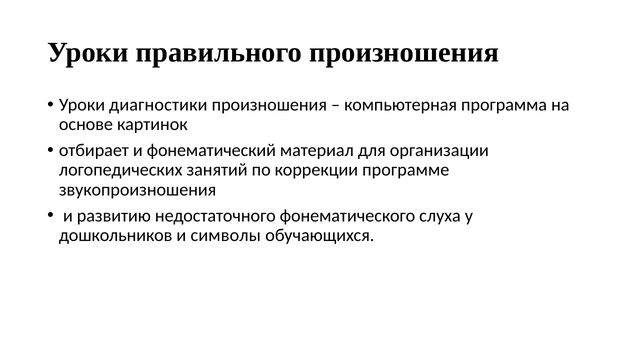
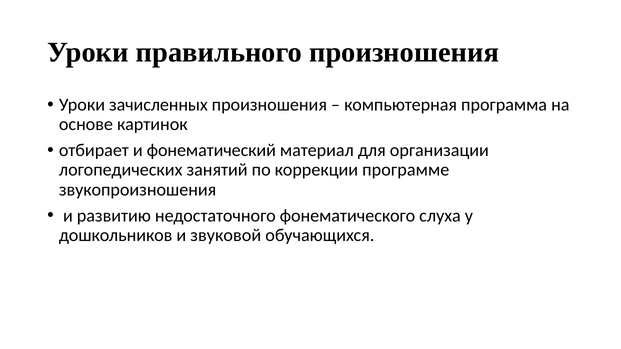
диагностики: диагностики -> зачисленных (158, 105)
символы: символы -> звуковой (226, 235)
